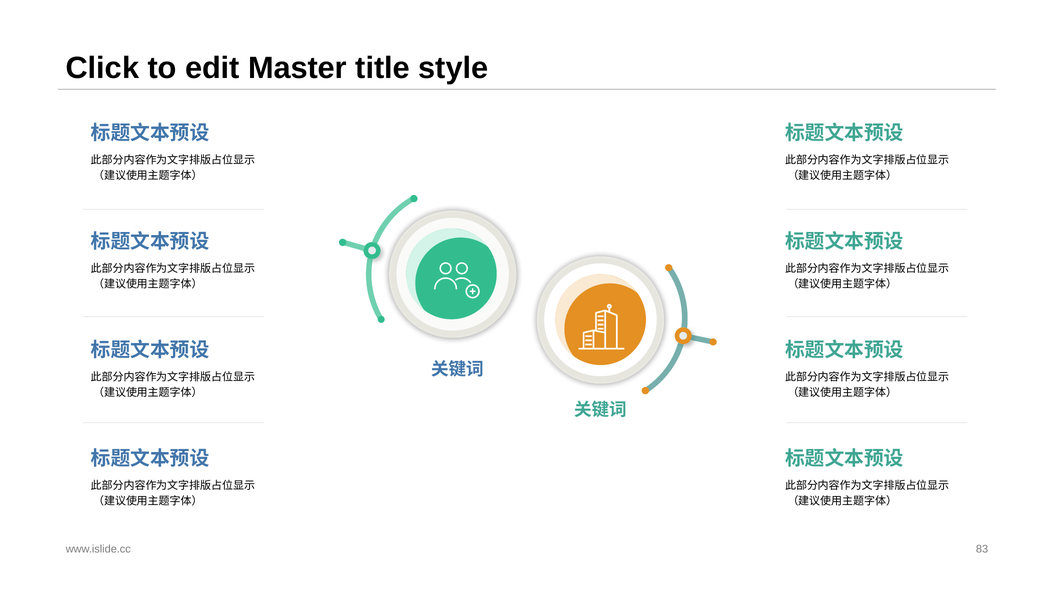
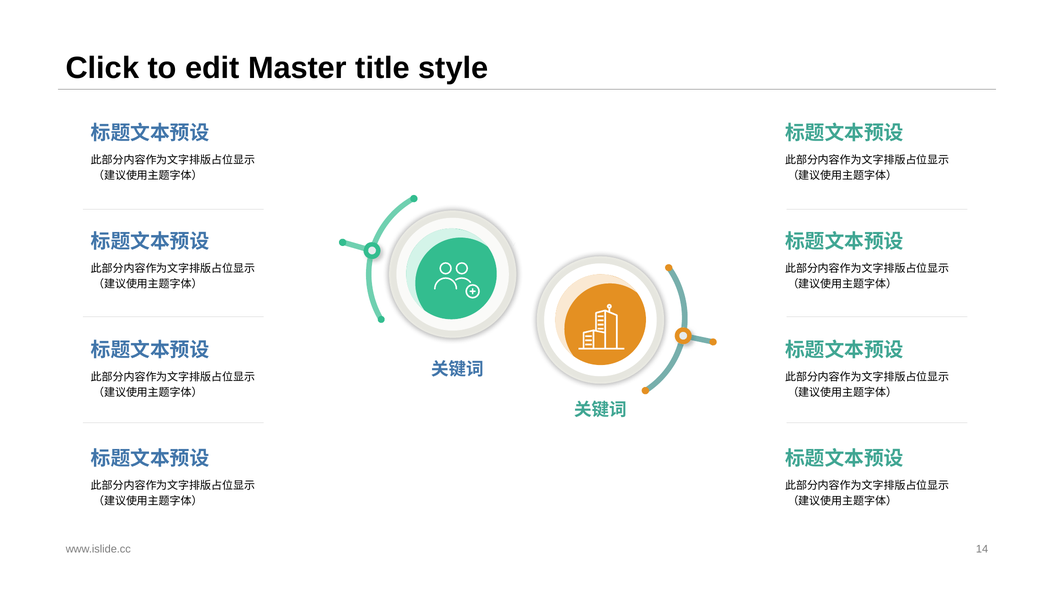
83: 83 -> 14 (982, 549)
